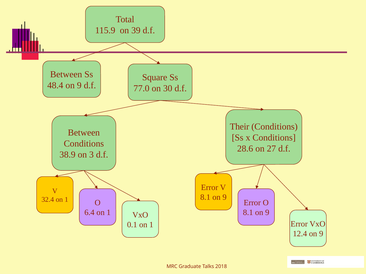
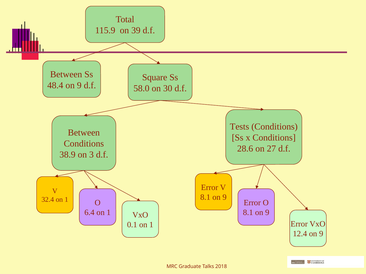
77.0: 77.0 -> 58.0 (141, 88)
Their: Their -> Tests (240, 127)
